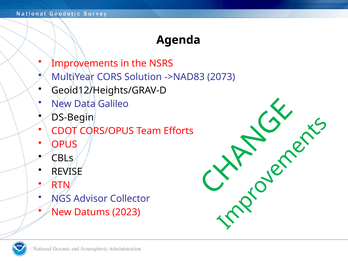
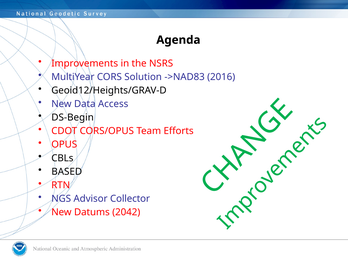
2073: 2073 -> 2016 (221, 77)
Galileo: Galileo -> Access (113, 104)
REVISE: REVISE -> BASED (67, 172)
2023: 2023 -> 2042 (126, 212)
